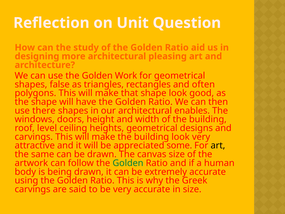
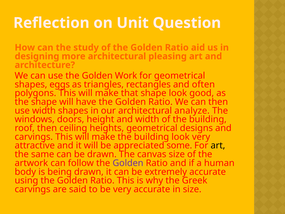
false: false -> eggs (60, 84)
use there: there -> width (44, 111)
enables: enables -> analyze (192, 111)
roof level: level -> then (47, 128)
Golden colour: green -> purple (128, 163)
